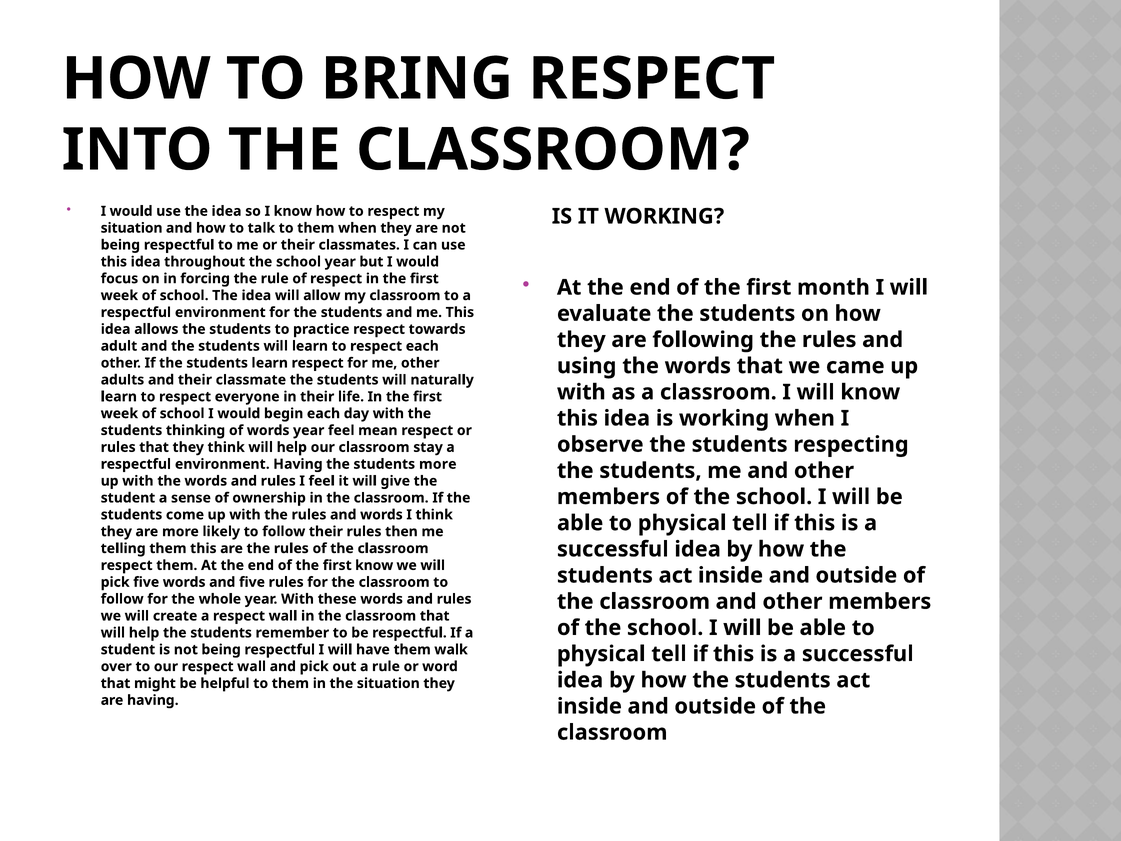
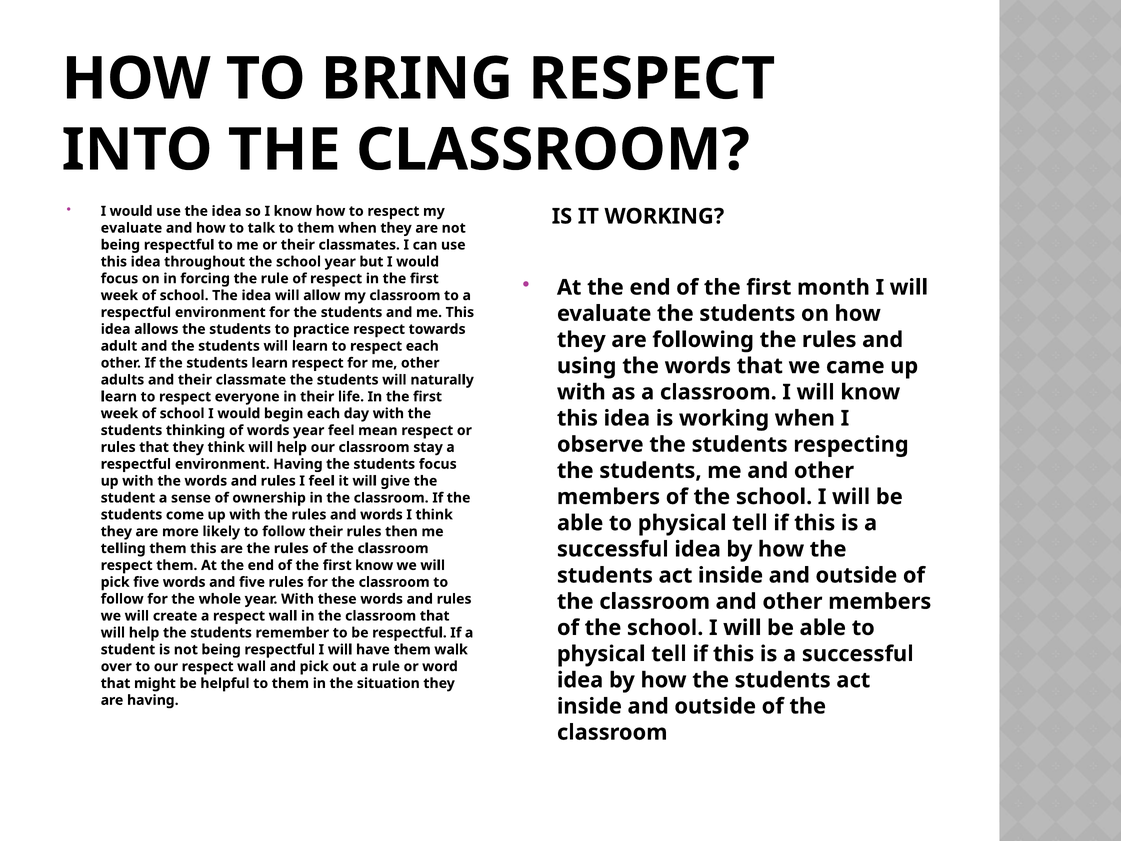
situation: situation -> evaluate (131, 228)
students more: more -> focus (438, 464)
